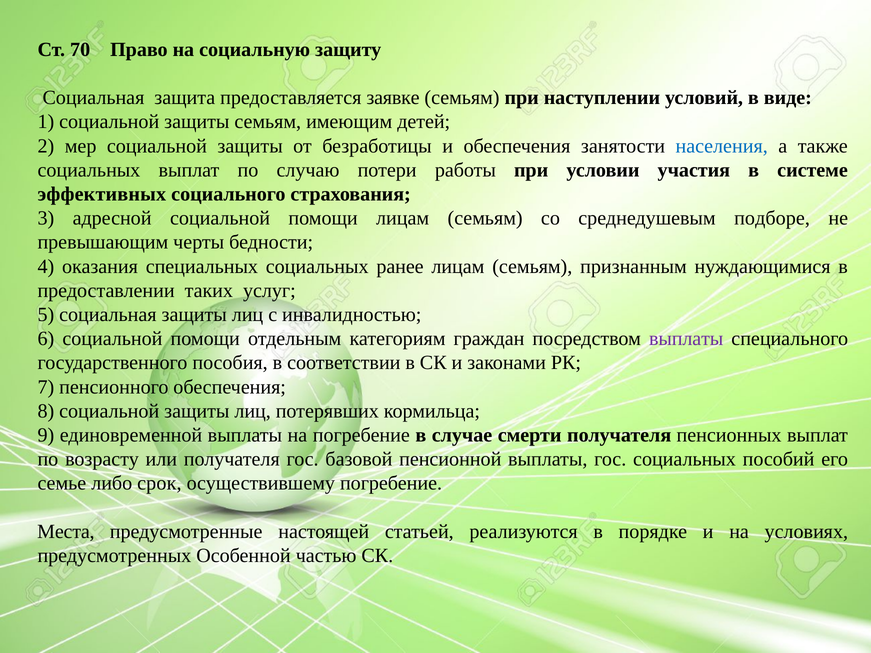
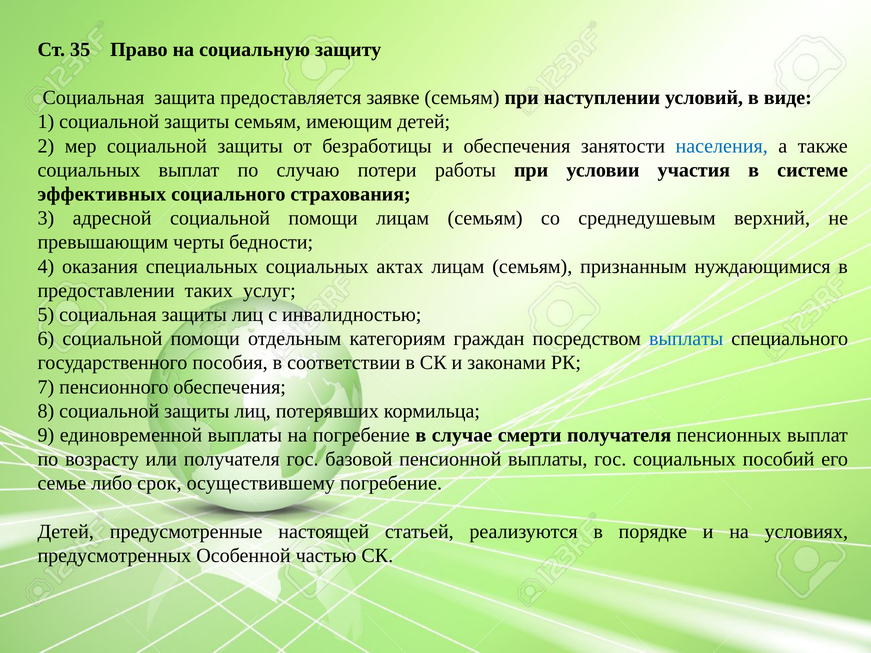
70: 70 -> 35 (80, 50)
подборе: подборе -> верхний (772, 218)
ранее: ранее -> актах (400, 267)
выплаты colour: purple -> blue (686, 339)
Места: Места -> Детей (66, 532)
